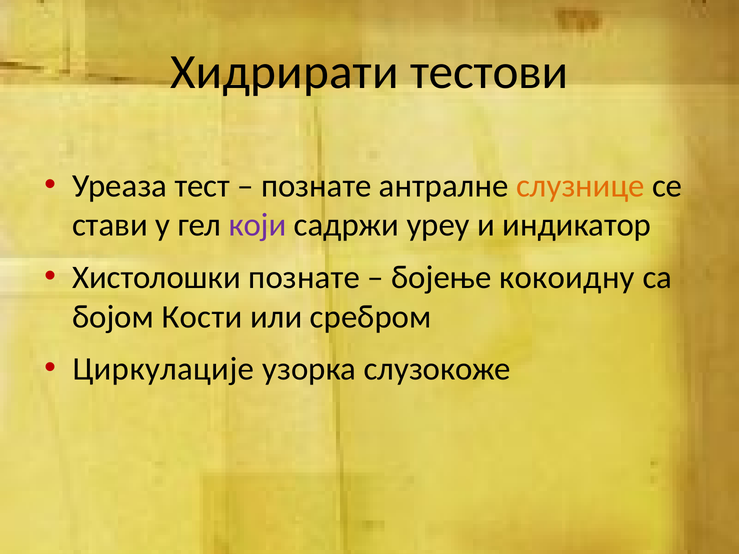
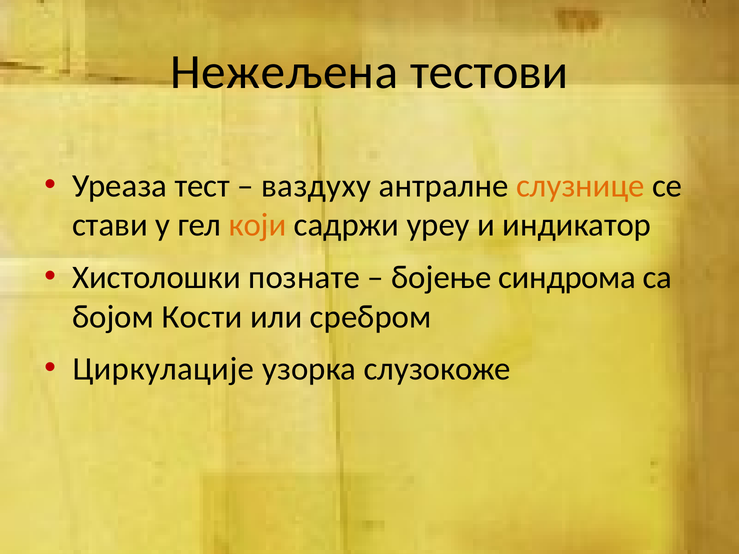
Хидрирати: Хидрирати -> Нежељена (284, 72)
познате: познате -> ваздуху (316, 186)
који colour: purple -> orange (257, 225)
кокоидну: кокоидну -> синдрома (567, 277)
